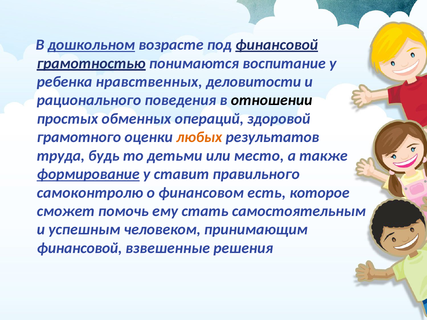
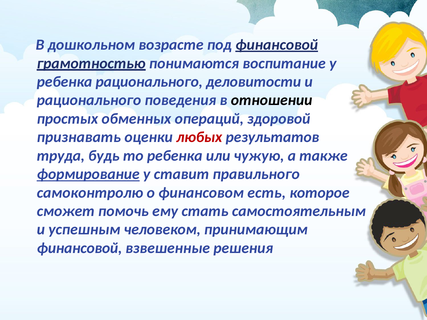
дошкольном underline: present -> none (91, 45)
ребенка нравственных: нравственных -> рационального (149, 82)
грамотного: грамотного -> признавать (79, 137)
любых colour: orange -> red (199, 137)
то детьми: детьми -> ребенка (175, 156)
место: место -> чужую (259, 156)
